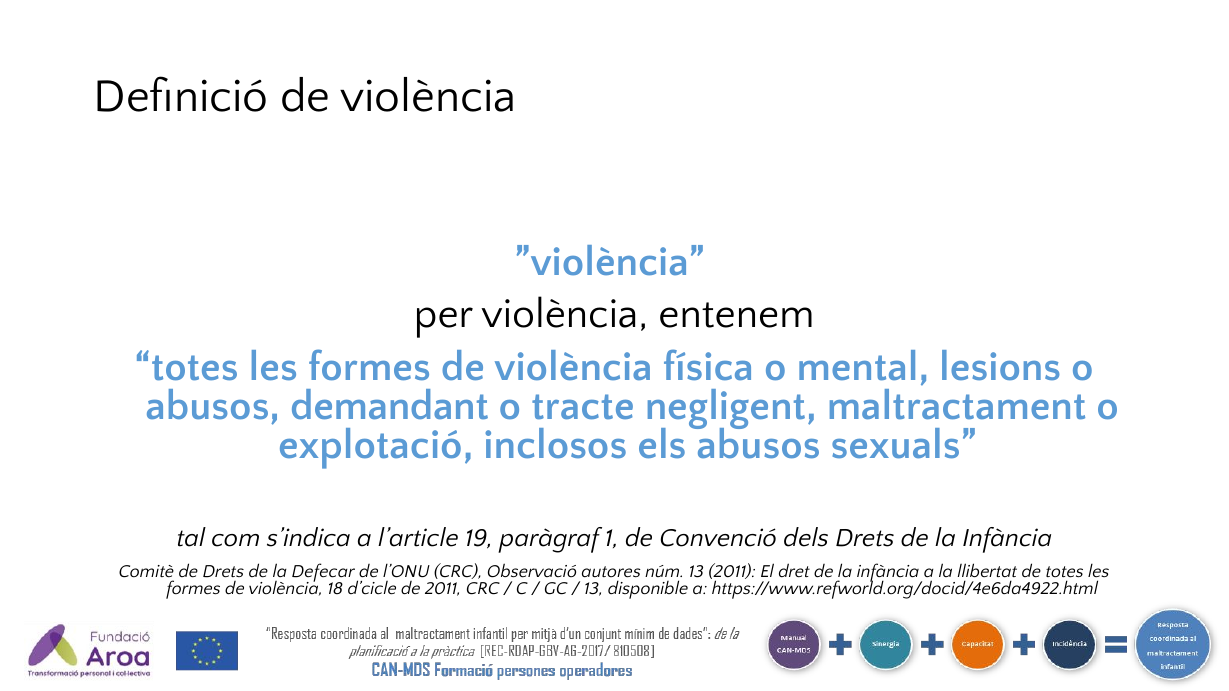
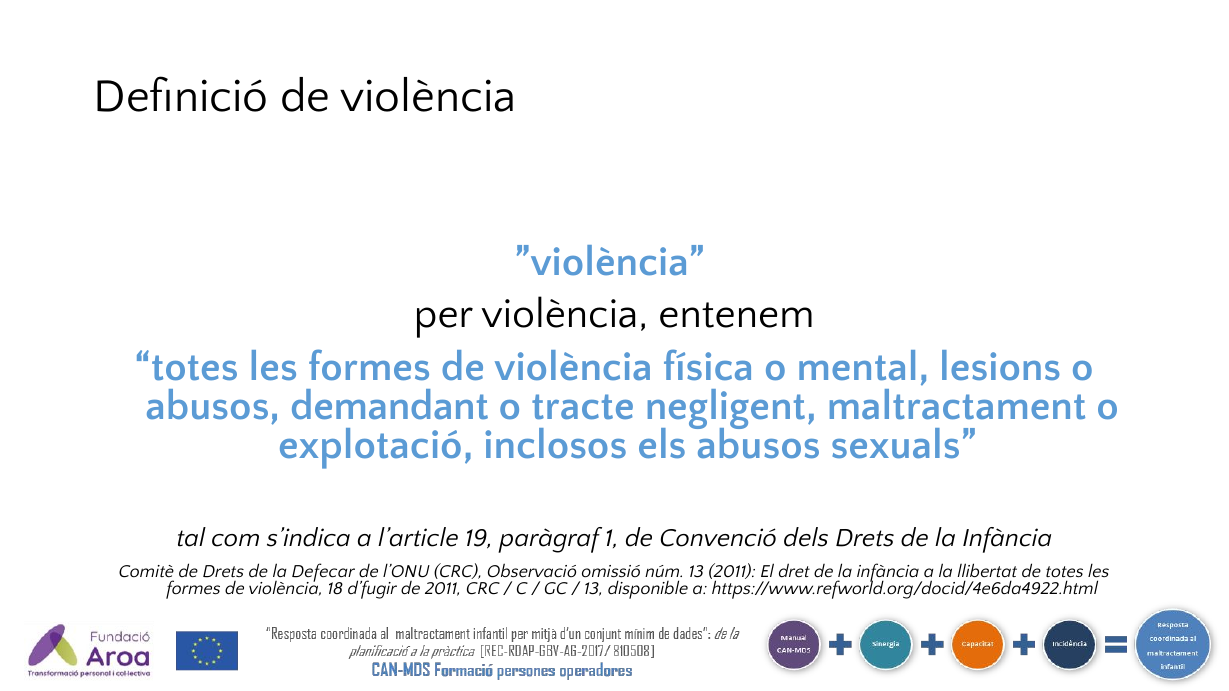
autores: autores -> omissió (611, 572)
d’cicle: d’cicle -> d’fugir (372, 589)
